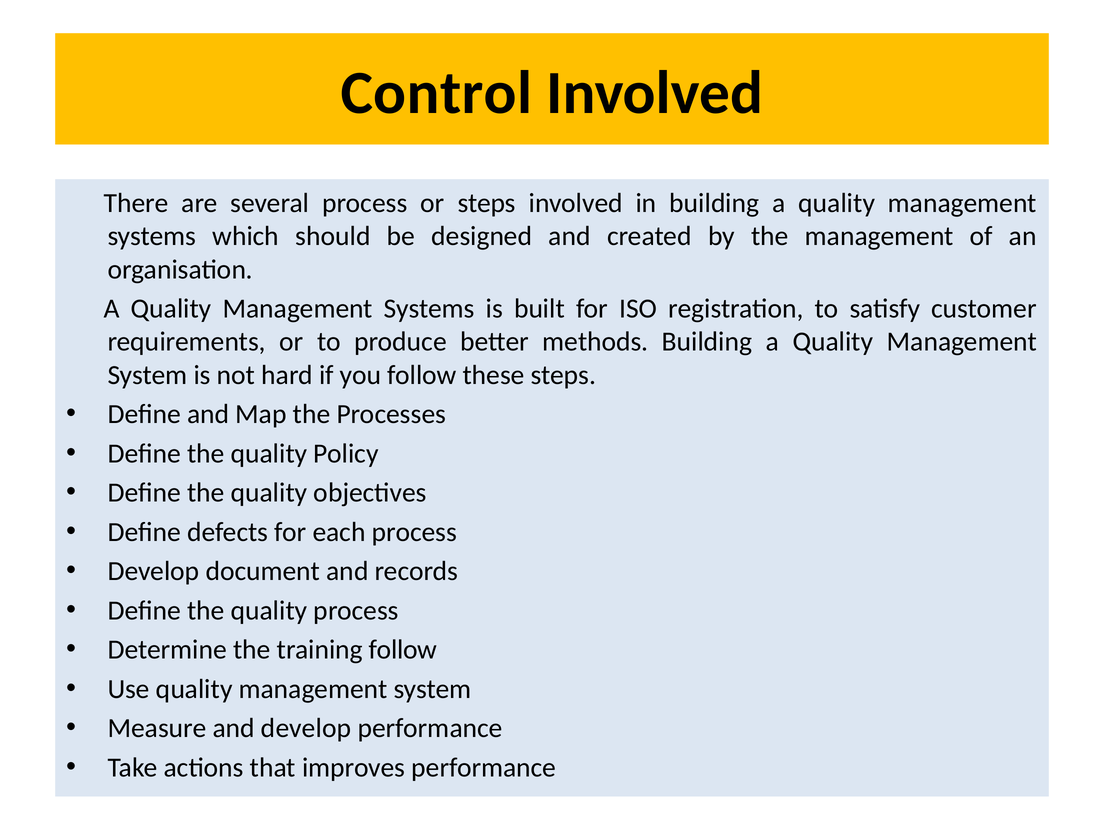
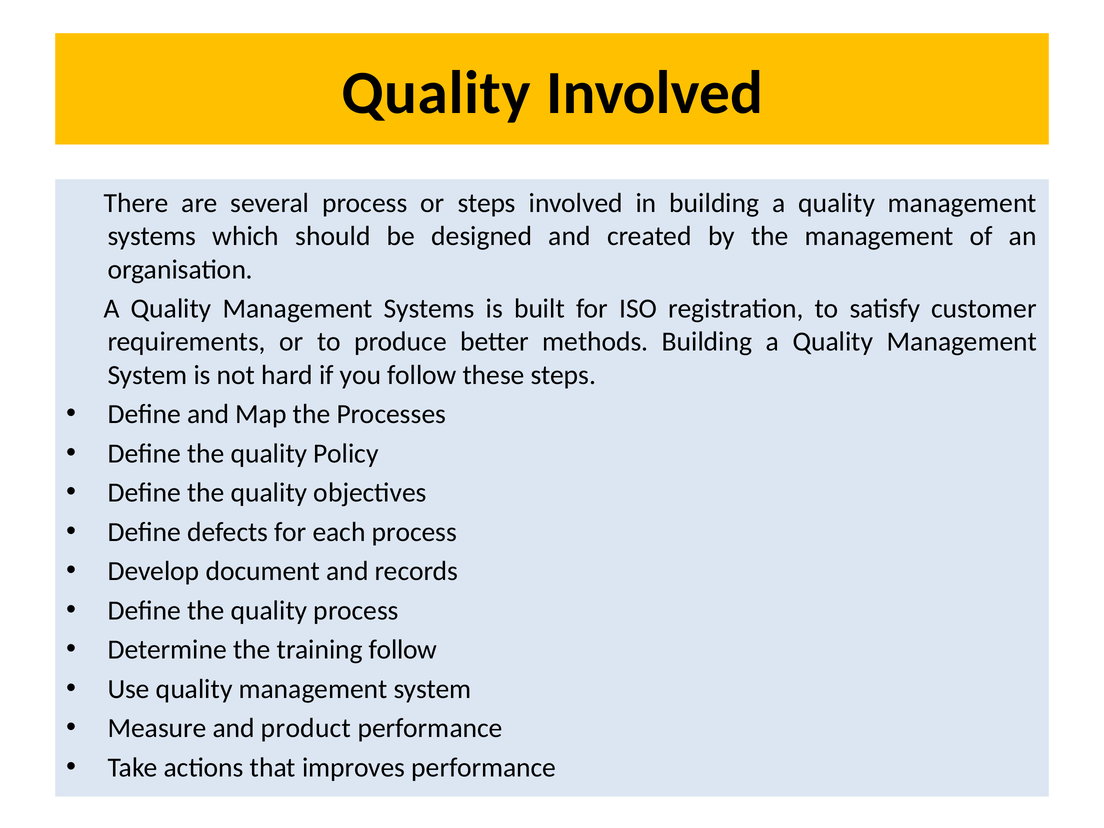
Control: Control -> Quality (436, 93)
and develop: develop -> product (306, 728)
